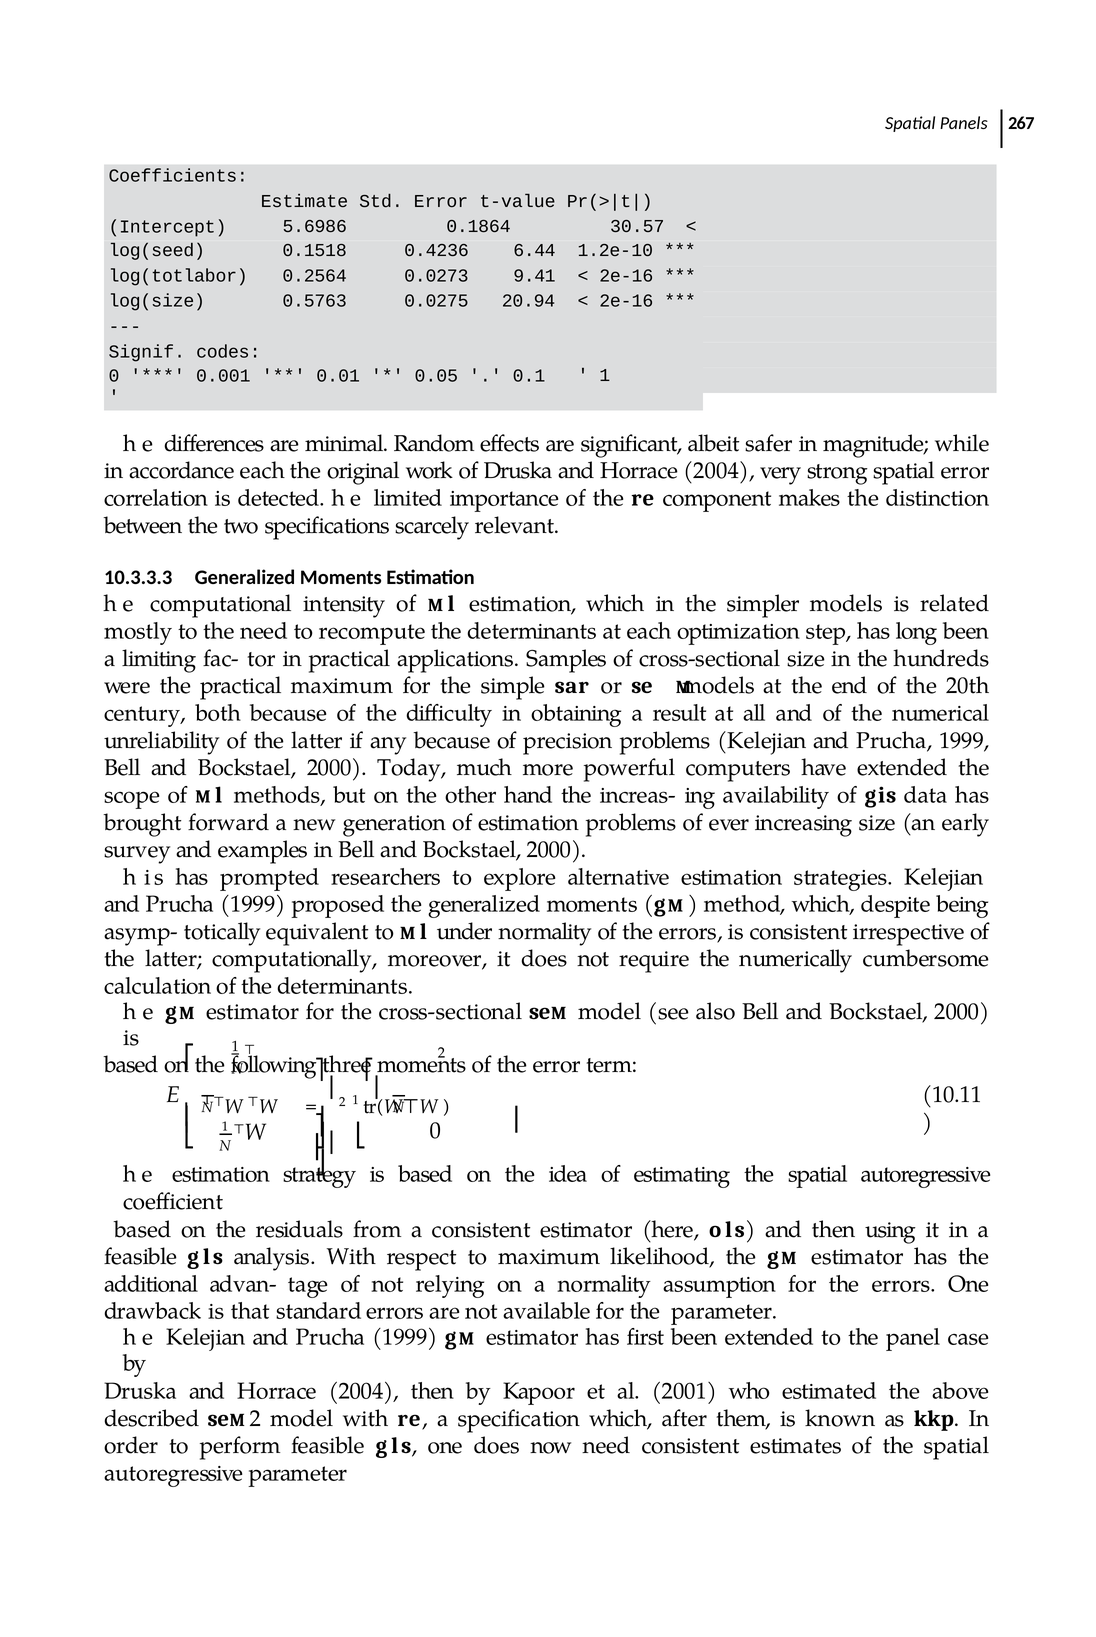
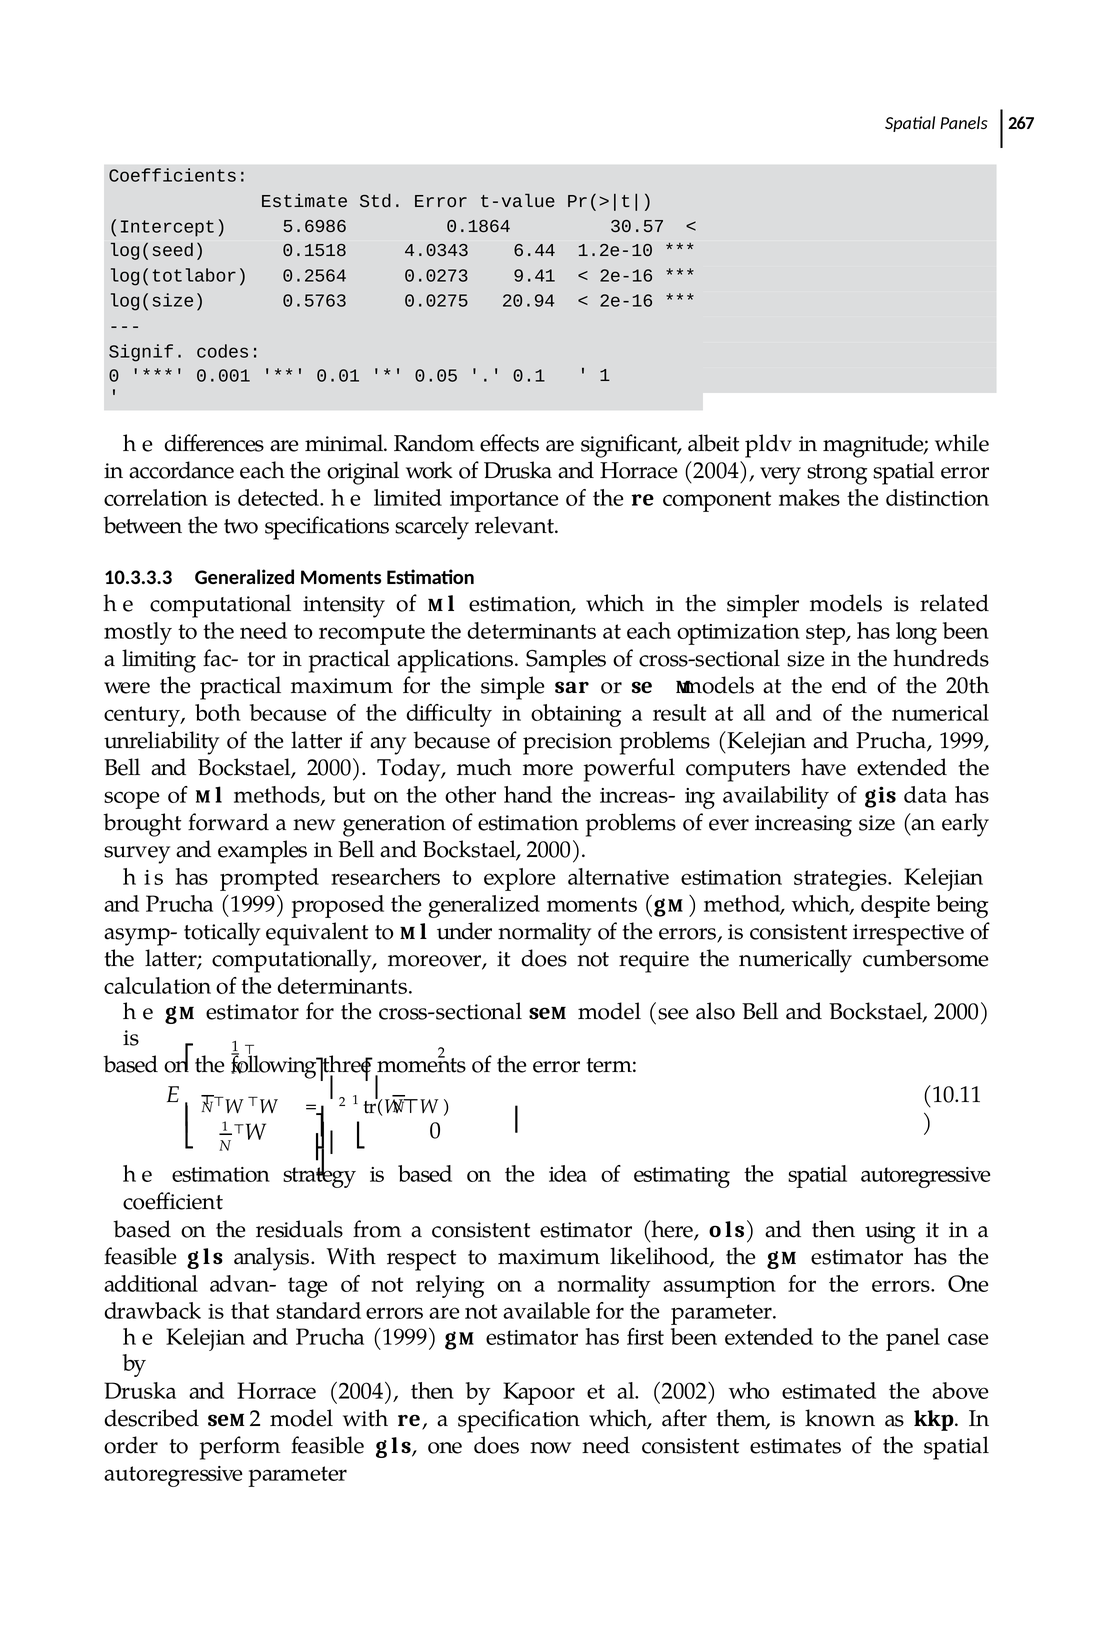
0.4236: 0.4236 -> 4.0343 (436, 250)
safer: safer -> pldv (769, 444)
2001: 2001 -> 2002 (684, 1392)
